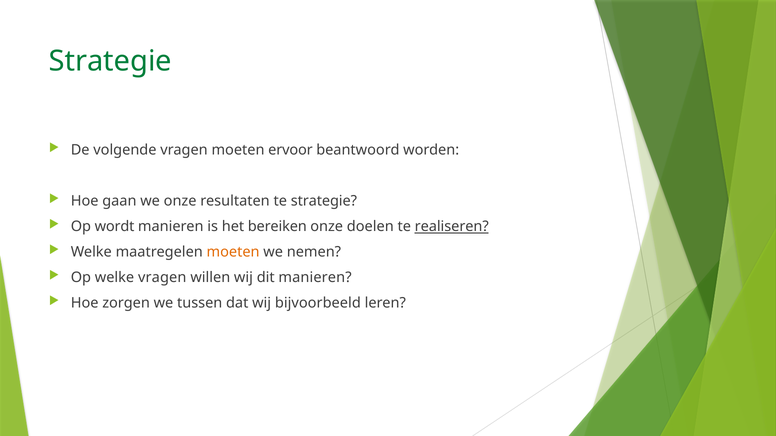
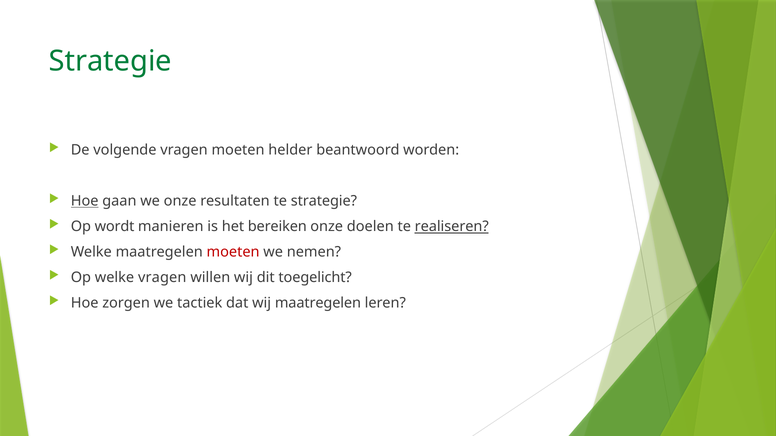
ervoor: ervoor -> helder (290, 150)
Hoe underline: none -> present (85, 201)
moeten colour: orange -> red (233, 252)
dit manieren: manieren -> toegelicht (315, 278)
tussen: tussen -> tactiek (200, 303)
wij bijvoorbeeld: bijvoorbeeld -> maatregelen (318, 303)
